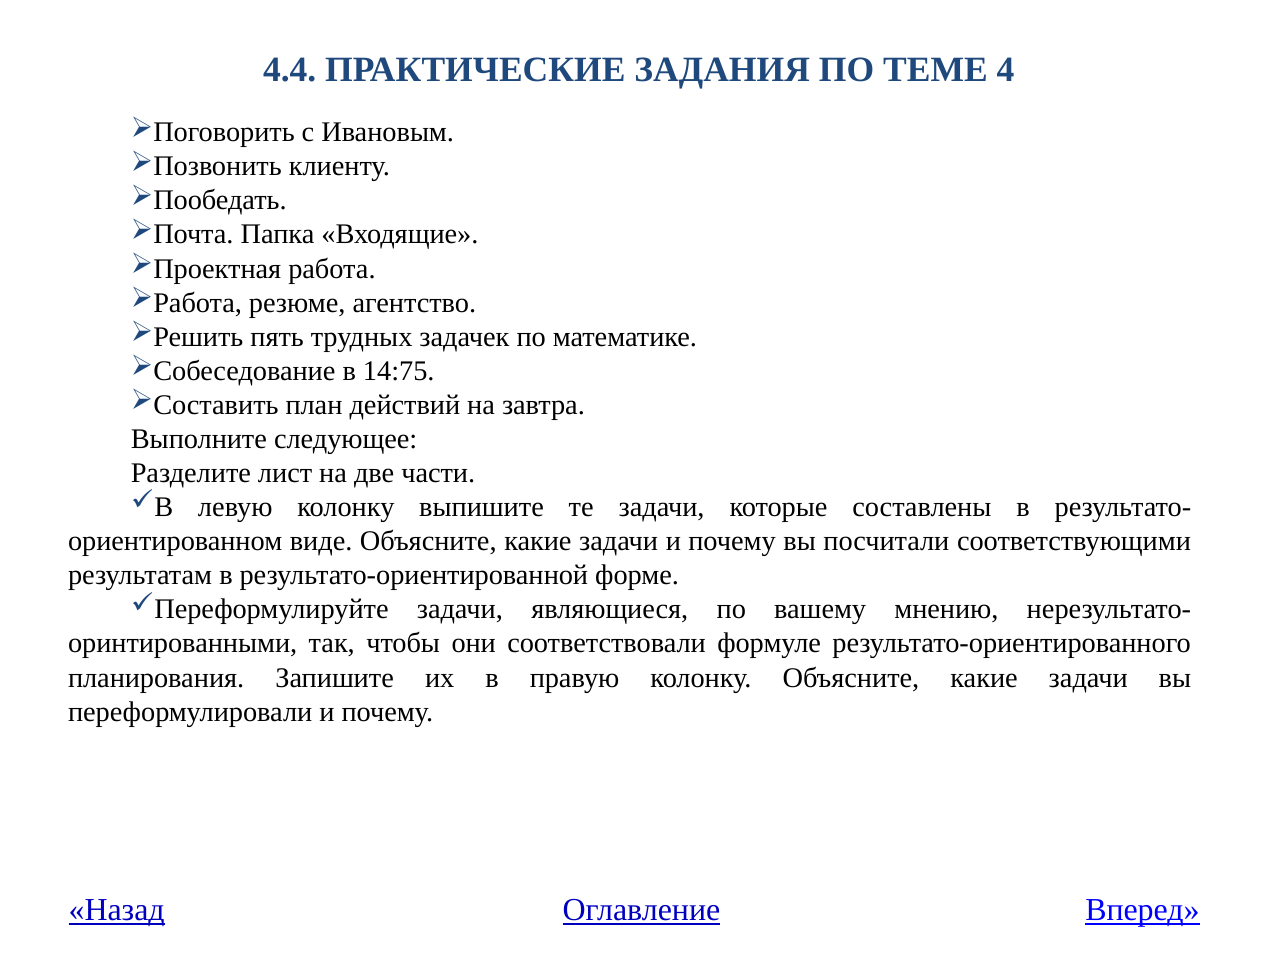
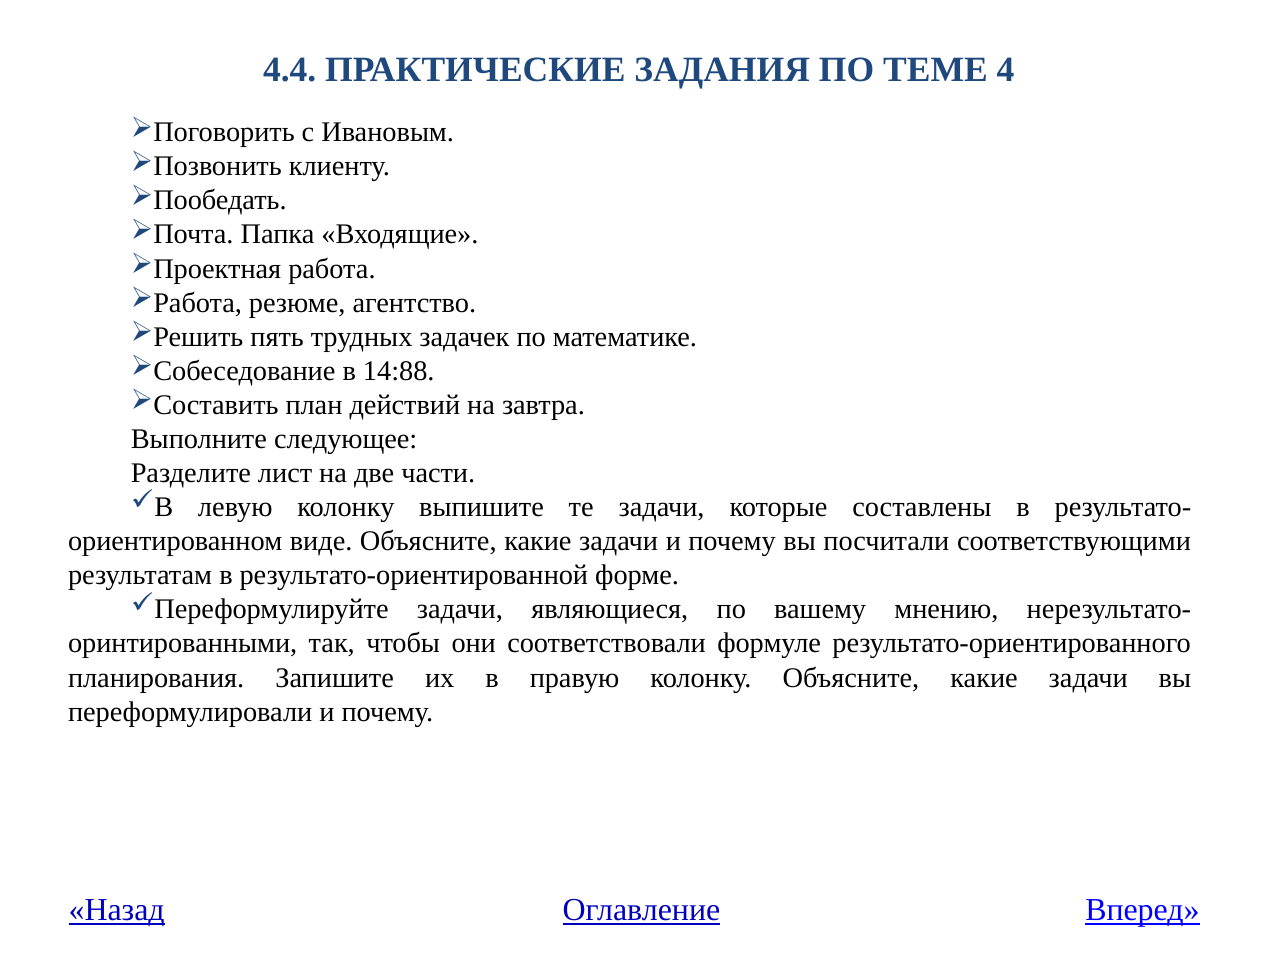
14:75: 14:75 -> 14:88 (399, 371)
